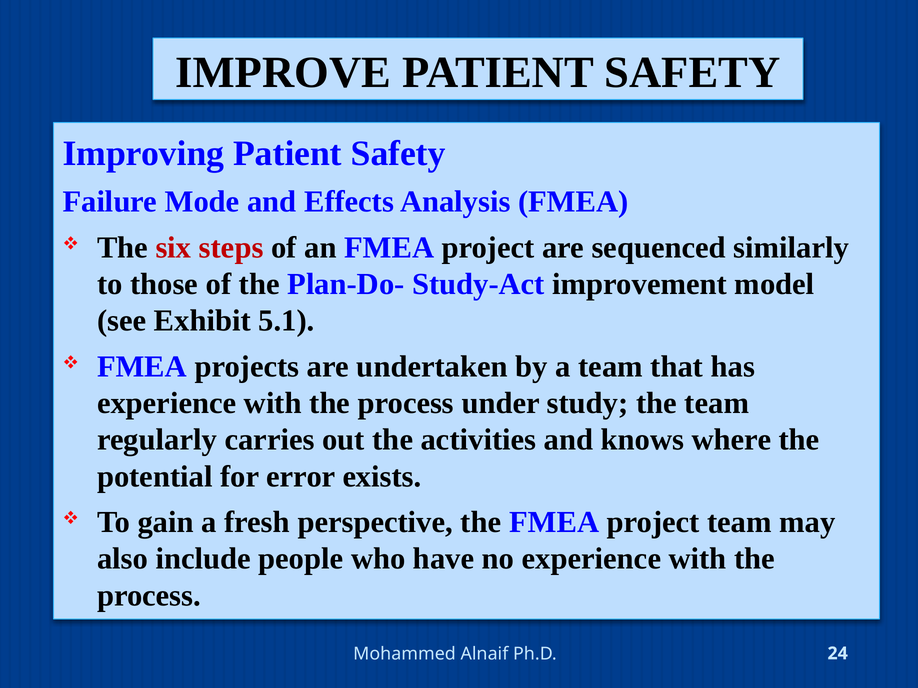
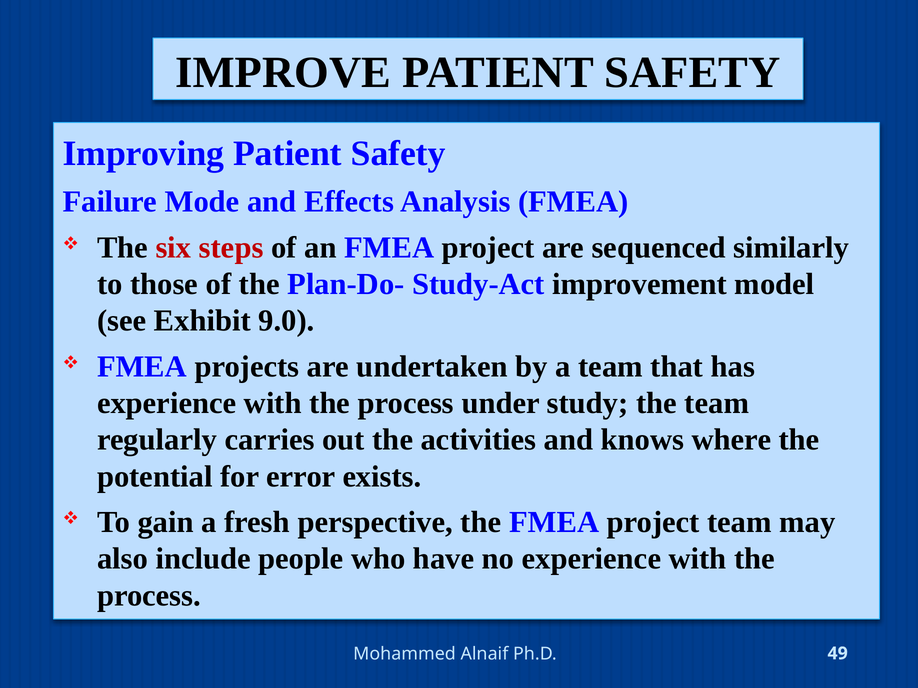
5.1: 5.1 -> 9.0 (286, 321)
24: 24 -> 49 (838, 654)
